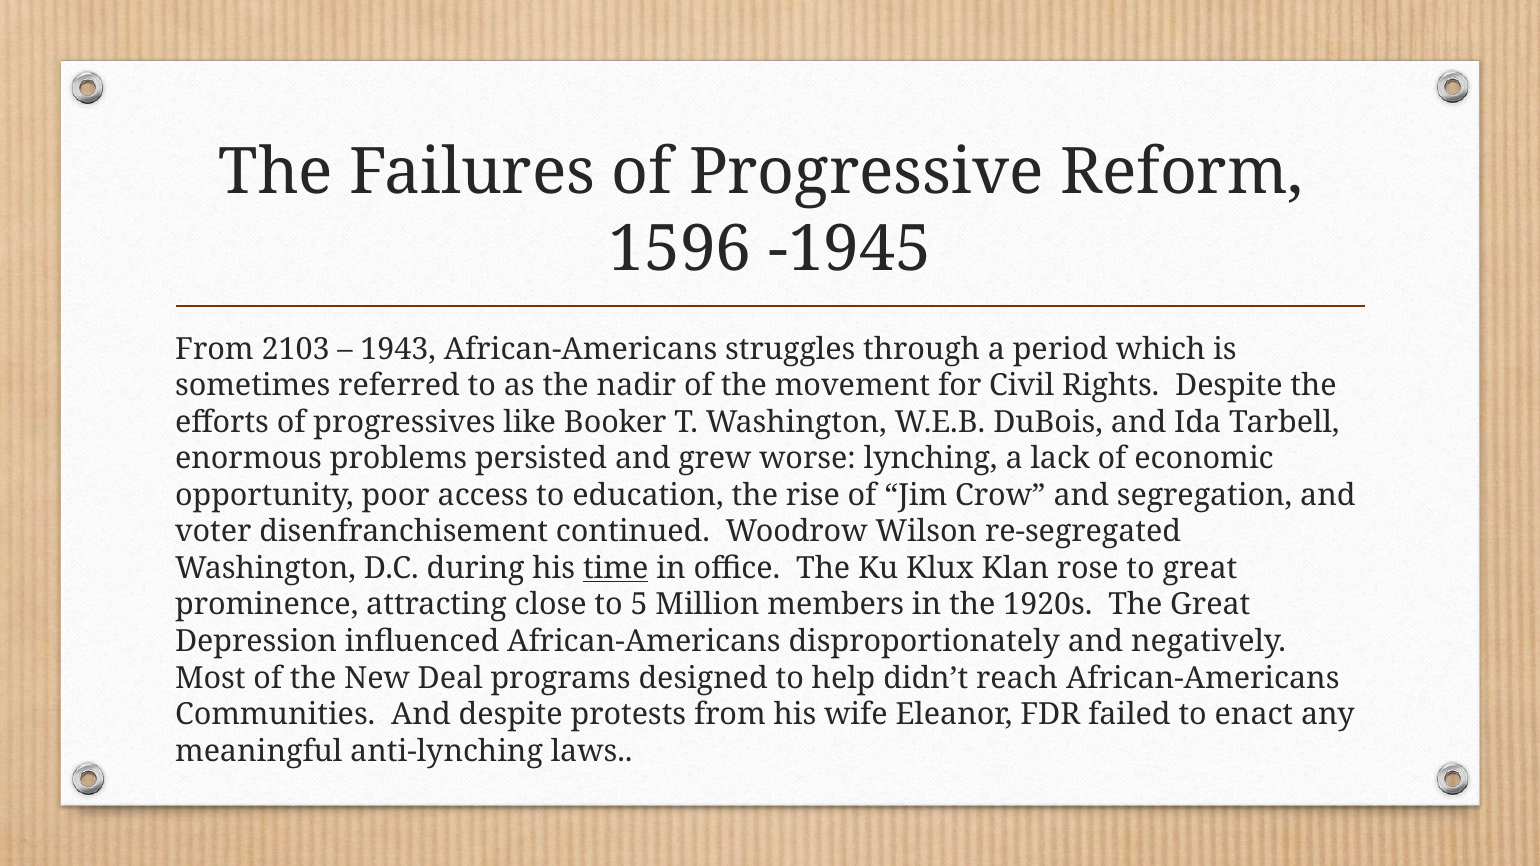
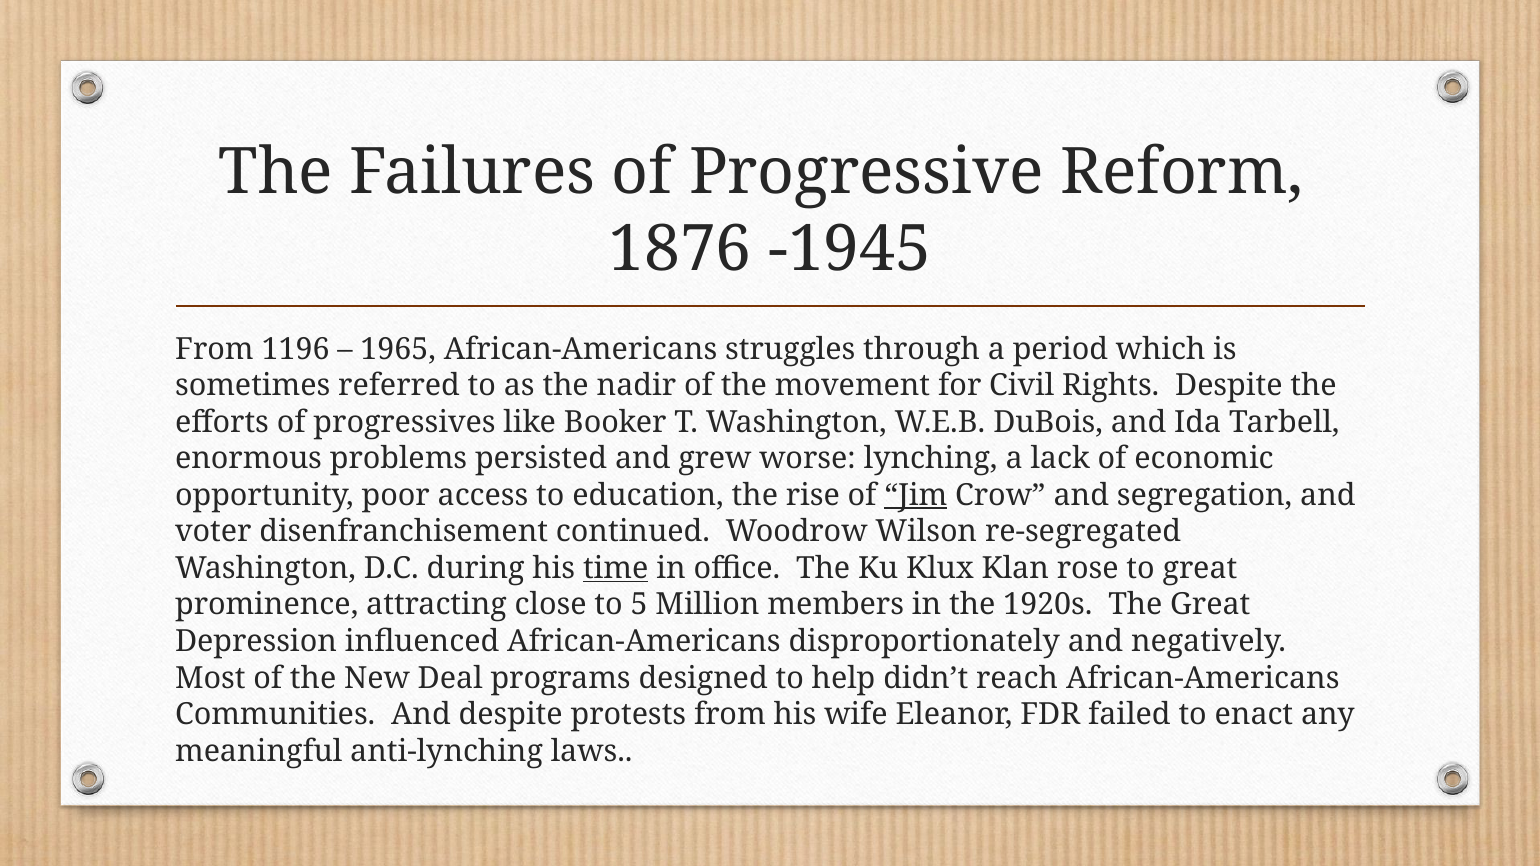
1596: 1596 -> 1876 (680, 250)
2103: 2103 -> 1196 (296, 349)
1943: 1943 -> 1965 (398, 349)
Jim underline: none -> present (916, 495)
